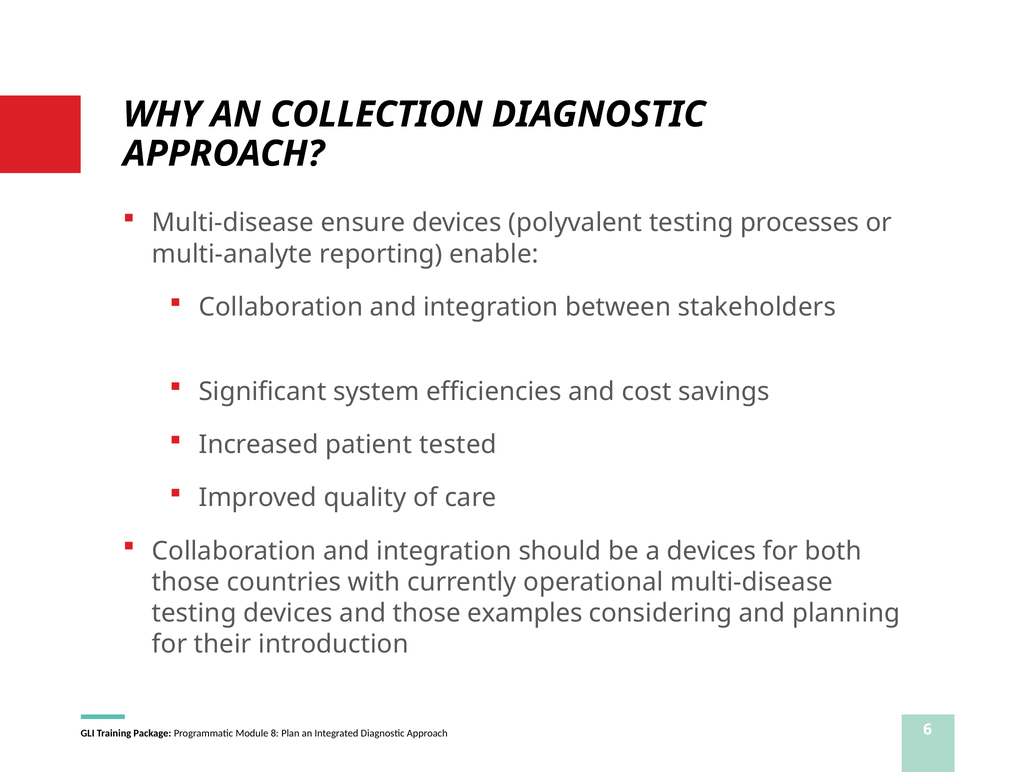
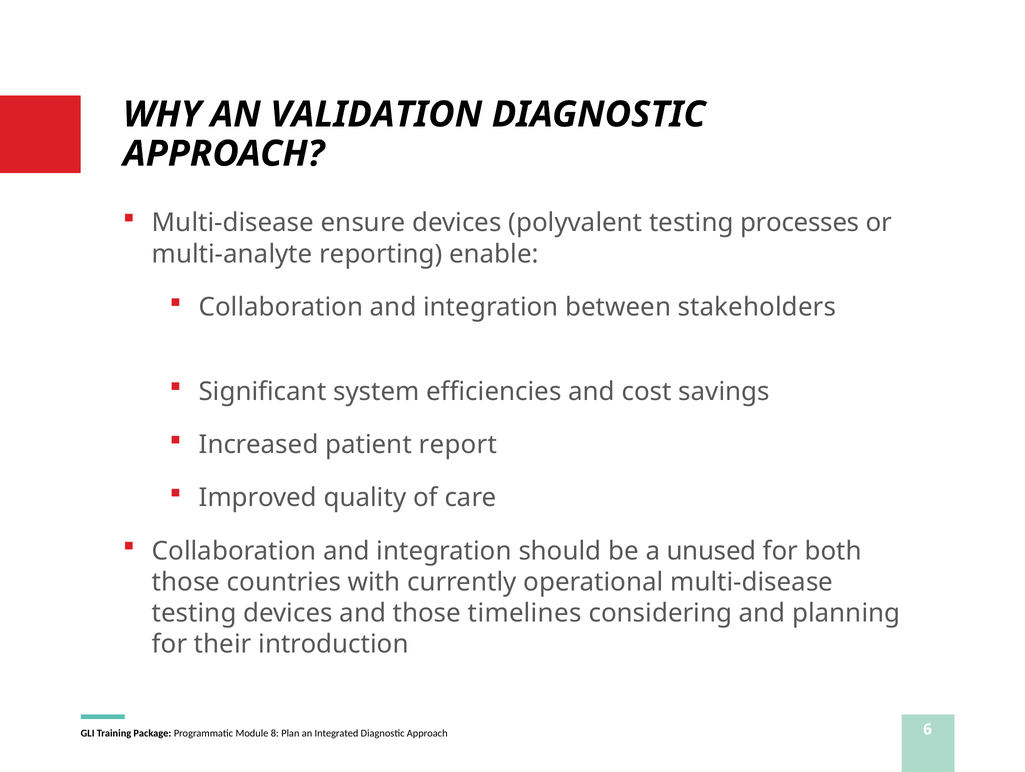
COLLECTION: COLLECTION -> VALIDATION (376, 114)
tested: tested -> report (458, 444)
a devices: devices -> unused (712, 551)
examples: examples -> timelines (525, 613)
